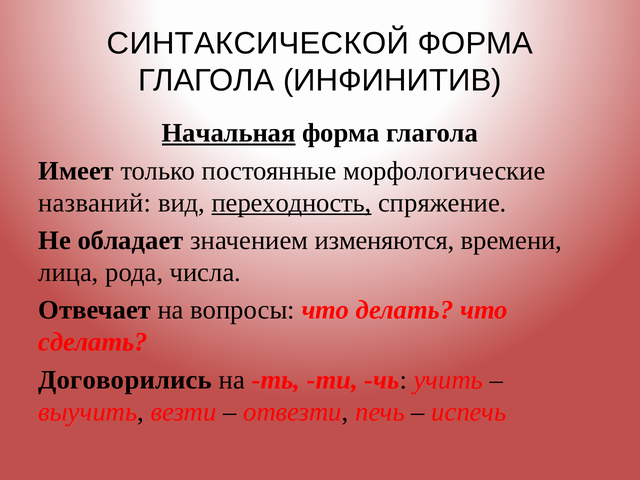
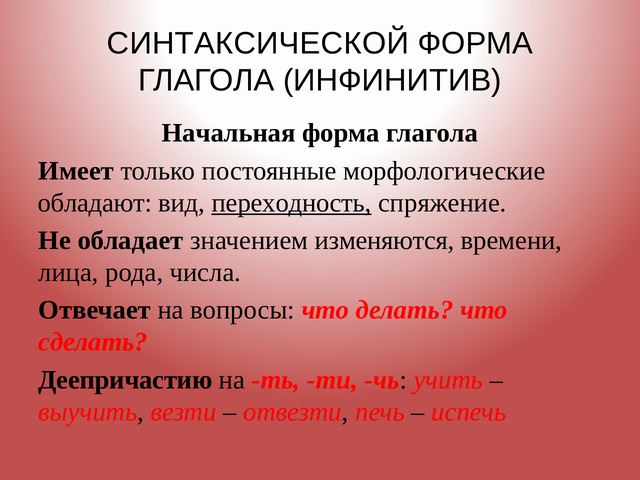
Начальная underline: present -> none (229, 133)
названий: названий -> обладают (95, 203)
Договорились: Договорились -> Деепричастию (125, 380)
